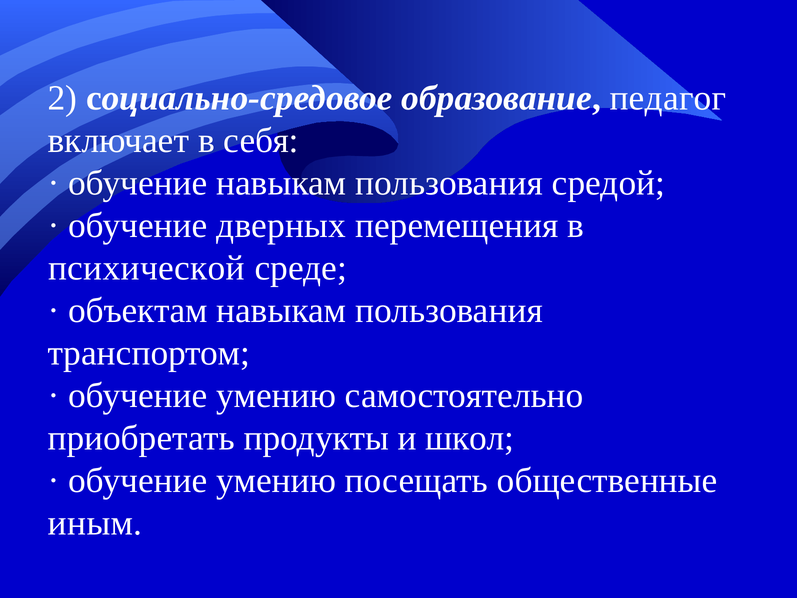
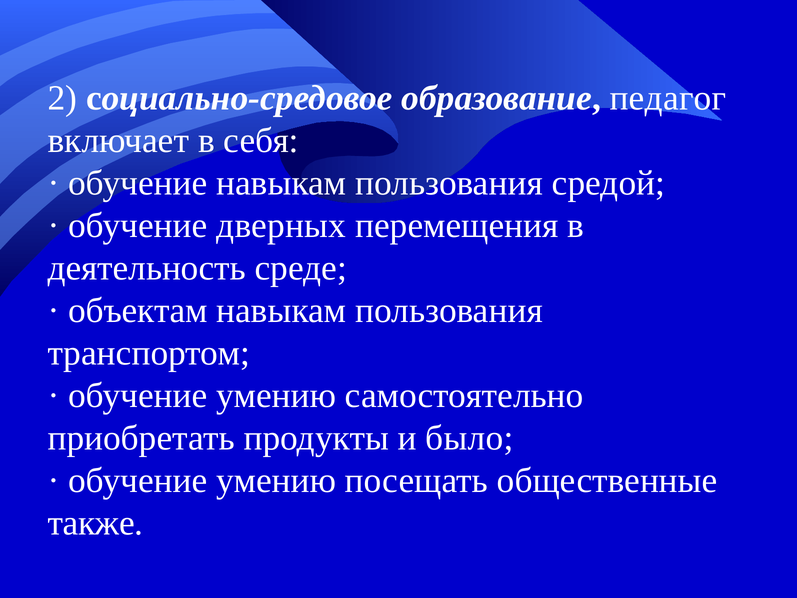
психической: психической -> деятельность (147, 268)
школ: школ -> было (470, 438)
иным: иным -> также (95, 523)
